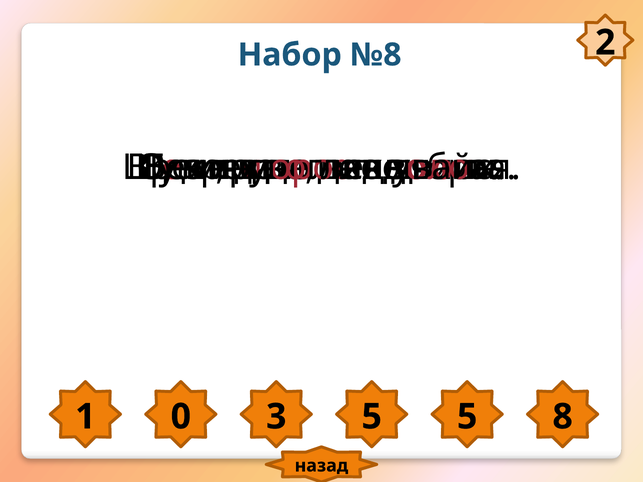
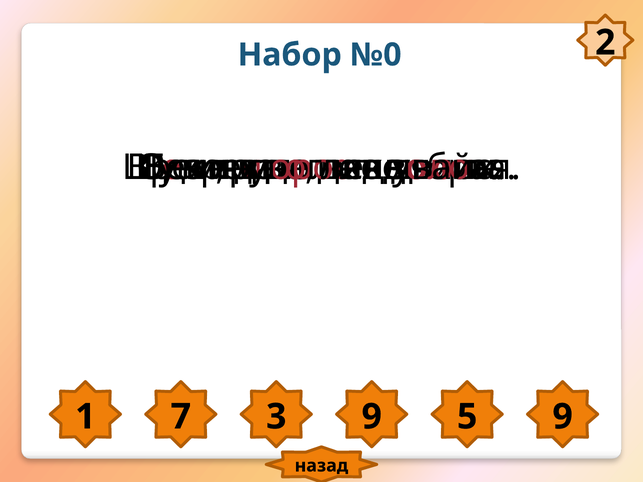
№8: №8 -> №0 (376, 55)
0: 0 -> 7 (181, 417)
3 5: 5 -> 9 (372, 417)
5 8: 8 -> 9 (563, 417)
